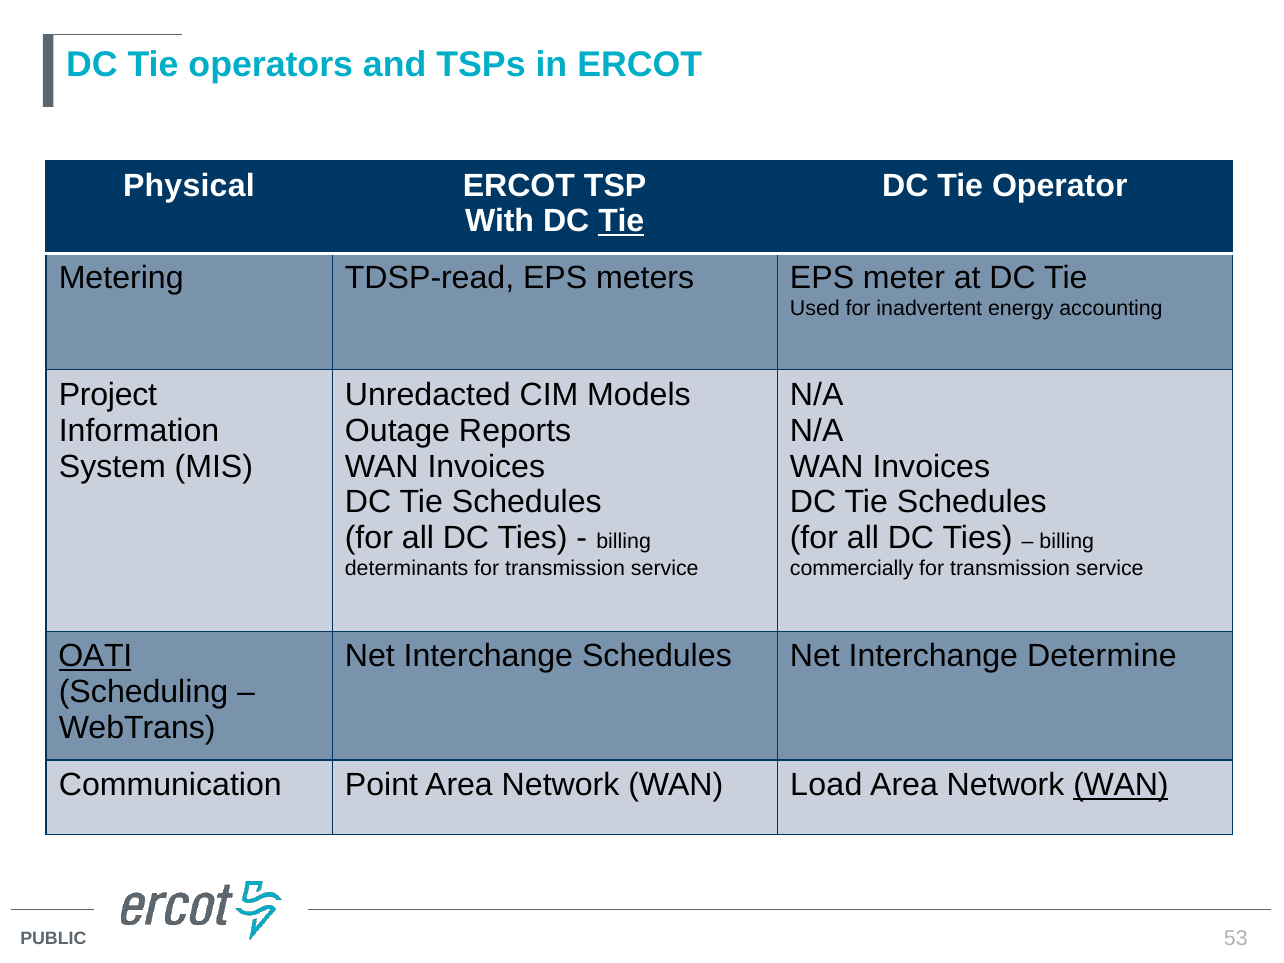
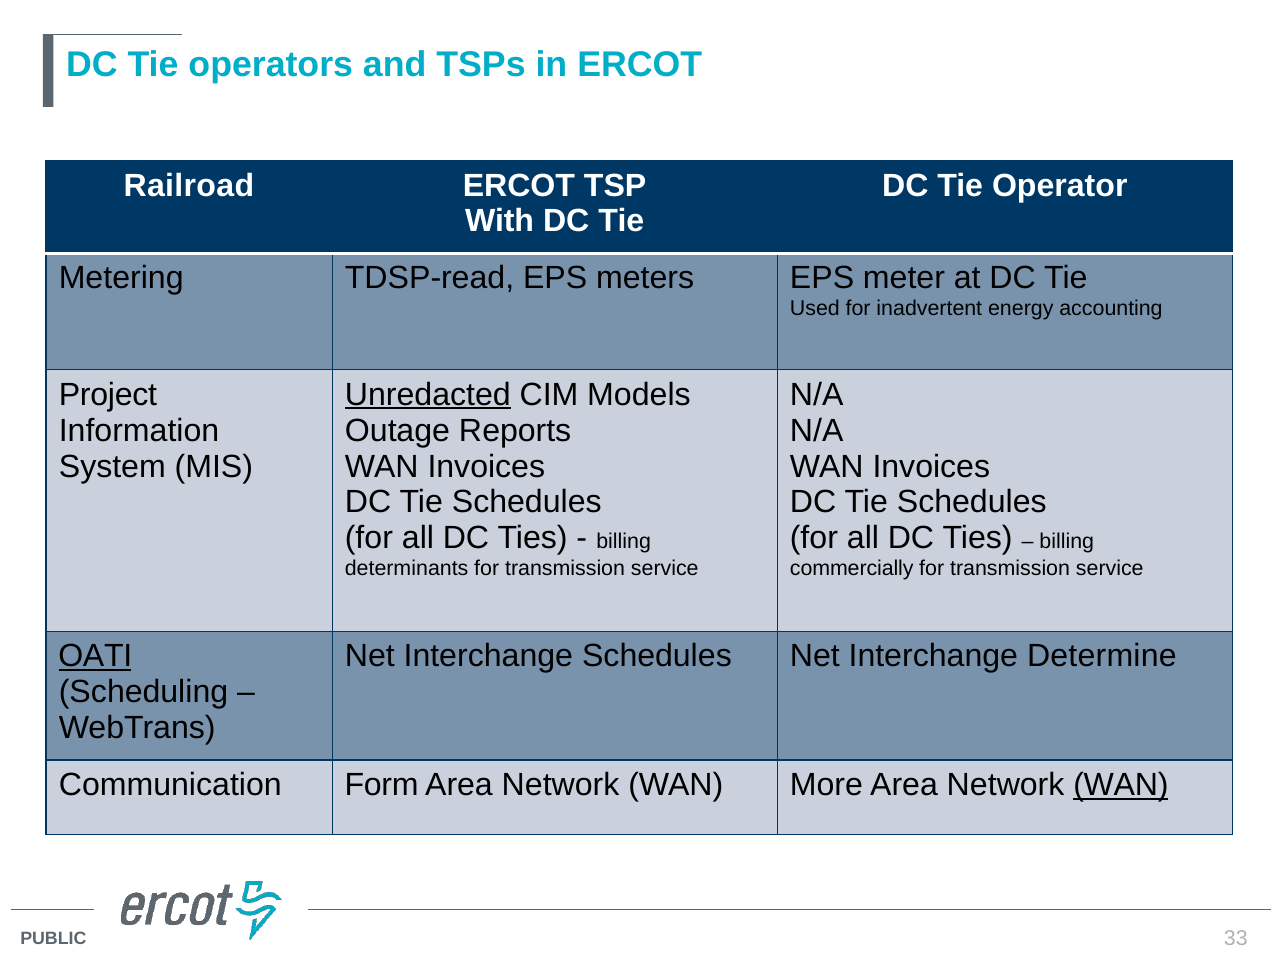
Physical: Physical -> Railroad (189, 185)
Tie underline: present -> none (621, 221)
Unredacted underline: none -> present (428, 395)
Point: Point -> Form (382, 785)
Load: Load -> More (826, 785)
53: 53 -> 33 (1236, 938)
